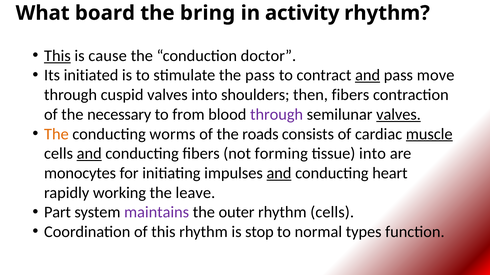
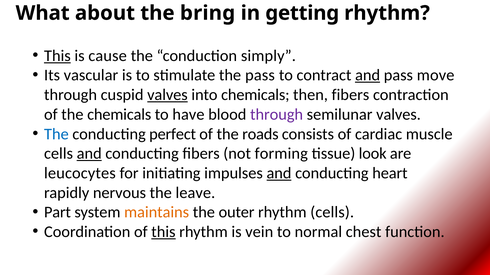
board: board -> about (105, 13)
activity: activity -> getting (302, 13)
doctor: doctor -> simply (268, 56)
initiated: initiated -> vascular (91, 75)
valves underline: none -> present (167, 95)
into shoulders: shoulders -> chemicals (255, 95)
the necessary: necessary -> chemicals (119, 115)
from: from -> have (188, 115)
valves underline: present -> none (398, 115)
The colour: orange -> blue (56, 134)
worms: worms -> perfect (173, 134)
muscle underline: present -> none (429, 134)
tissue into: into -> look (373, 154)
monocytes: monocytes -> leucocytes (80, 173)
working: working -> nervous (119, 193)
maintains colour: purple -> orange (157, 213)
this underline: none -> present (163, 232)
stop: stop -> vein (259, 232)
types: types -> chest (364, 232)
